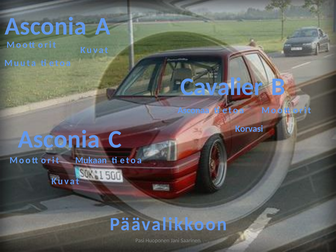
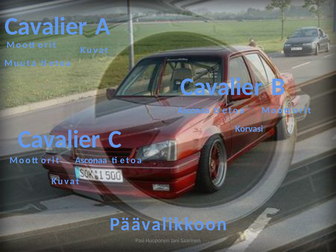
Asconia: Asconia -> Cavalier (46, 26)
Asconia: Asconia -> Cavalier (59, 139)
Mukaan: Mukaan -> Asconaa (91, 160)
